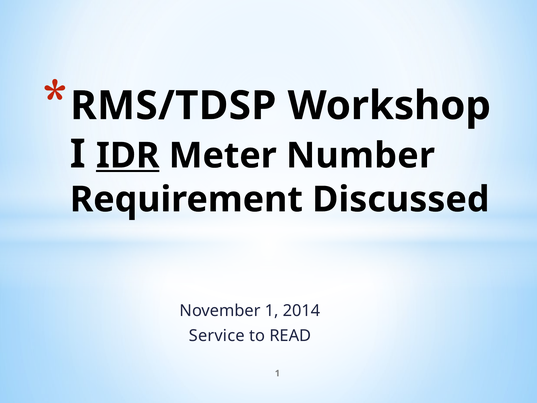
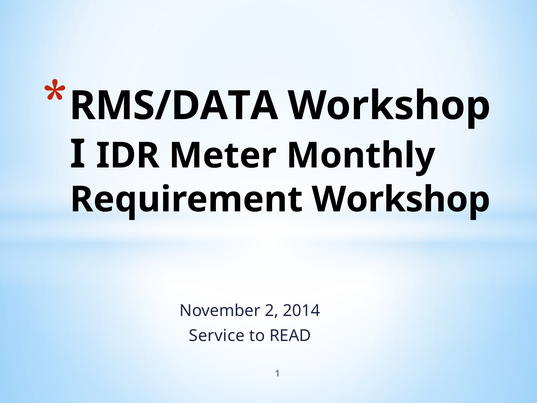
RMS/TDSP: RMS/TDSP -> RMS/DATA (174, 106)
IDR underline: present -> none (128, 156)
Number: Number -> Monthly (361, 156)
Requirement Discussed: Discussed -> Workshop (401, 199)
November 1: 1 -> 2 (272, 310)
